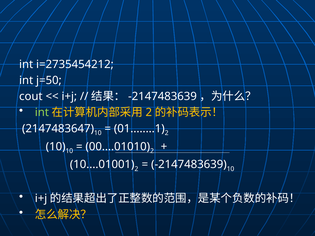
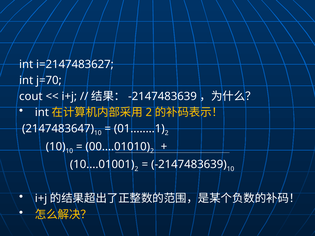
i=2735454212: i=2735454212 -> i=2147483627 (75, 64)
j=50: j=50 -> j=70 (49, 80)
int colour: light green -> white (42, 113)
